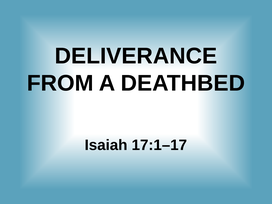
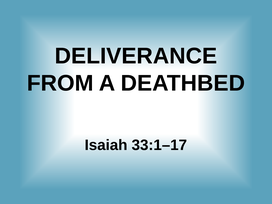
17:1–17: 17:1–17 -> 33:1–17 (159, 145)
